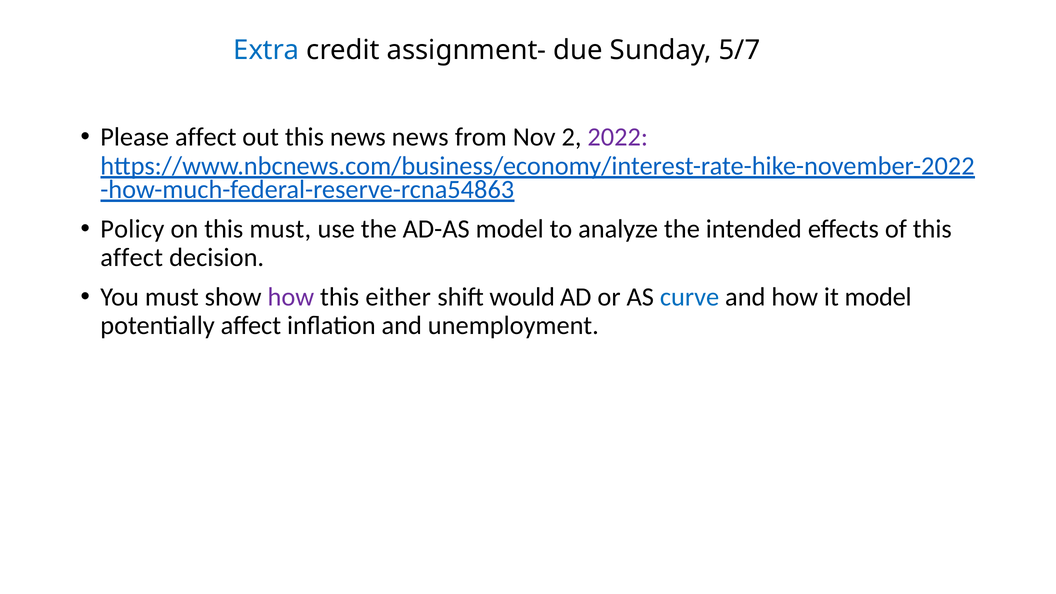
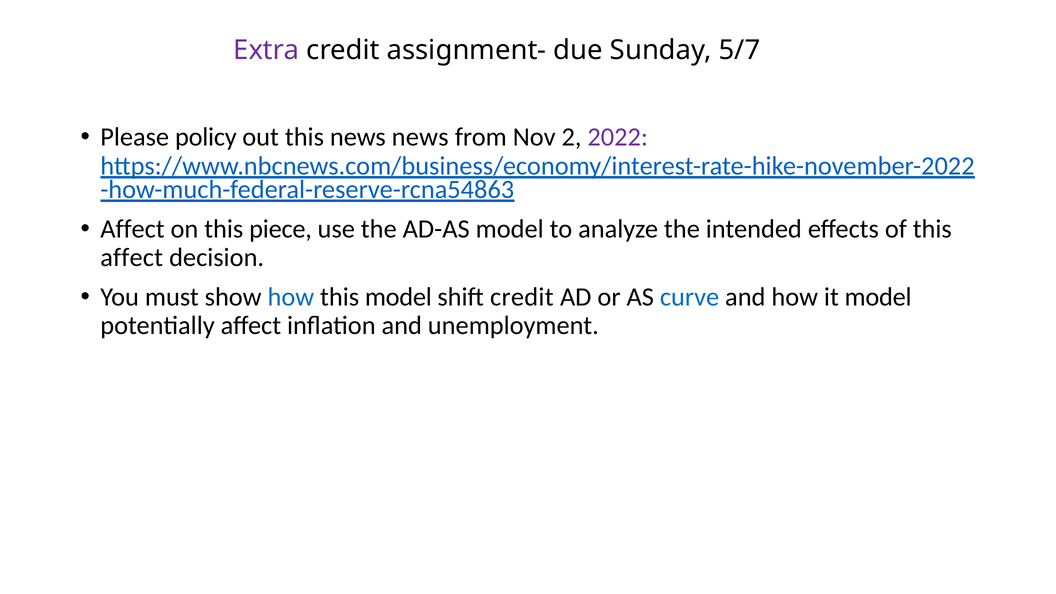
Extra colour: blue -> purple (266, 50)
Please affect: affect -> policy (206, 137)
Policy: Policy -> Affect (132, 229)
this must: must -> piece (281, 229)
how colour: purple -> blue (291, 297)
this either: either -> model (398, 297)
shift would: would -> credit (522, 297)
